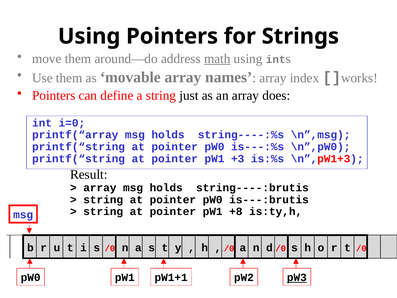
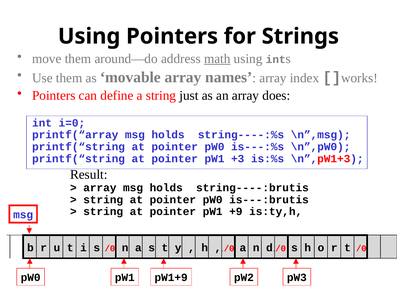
+8: +8 -> +9 (236, 211)
pW1+1: pW1+1 -> pW1+9 (171, 277)
pW3 underline: present -> none (297, 277)
